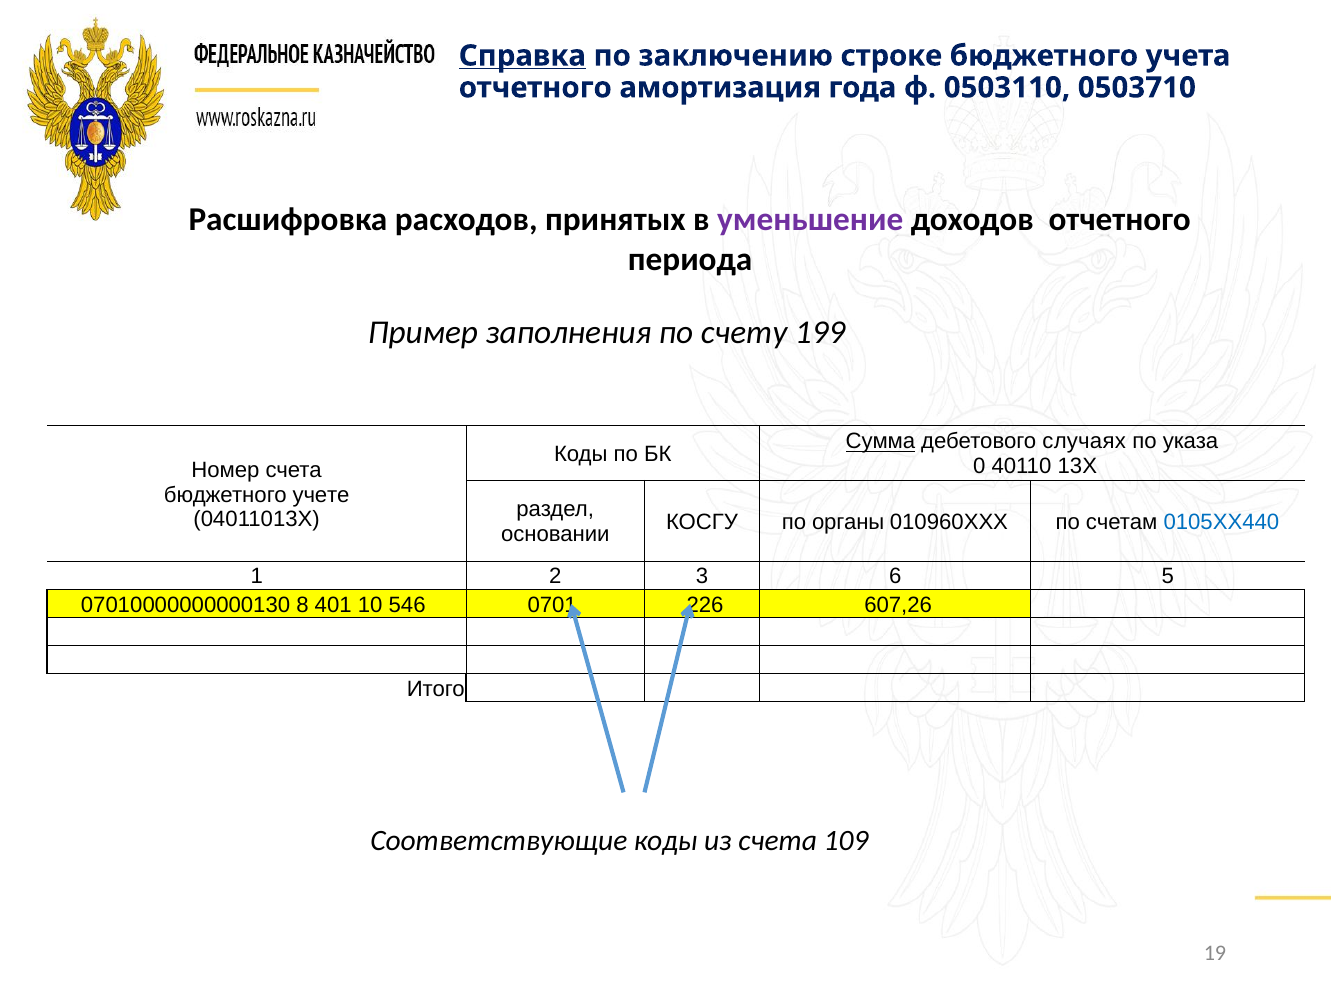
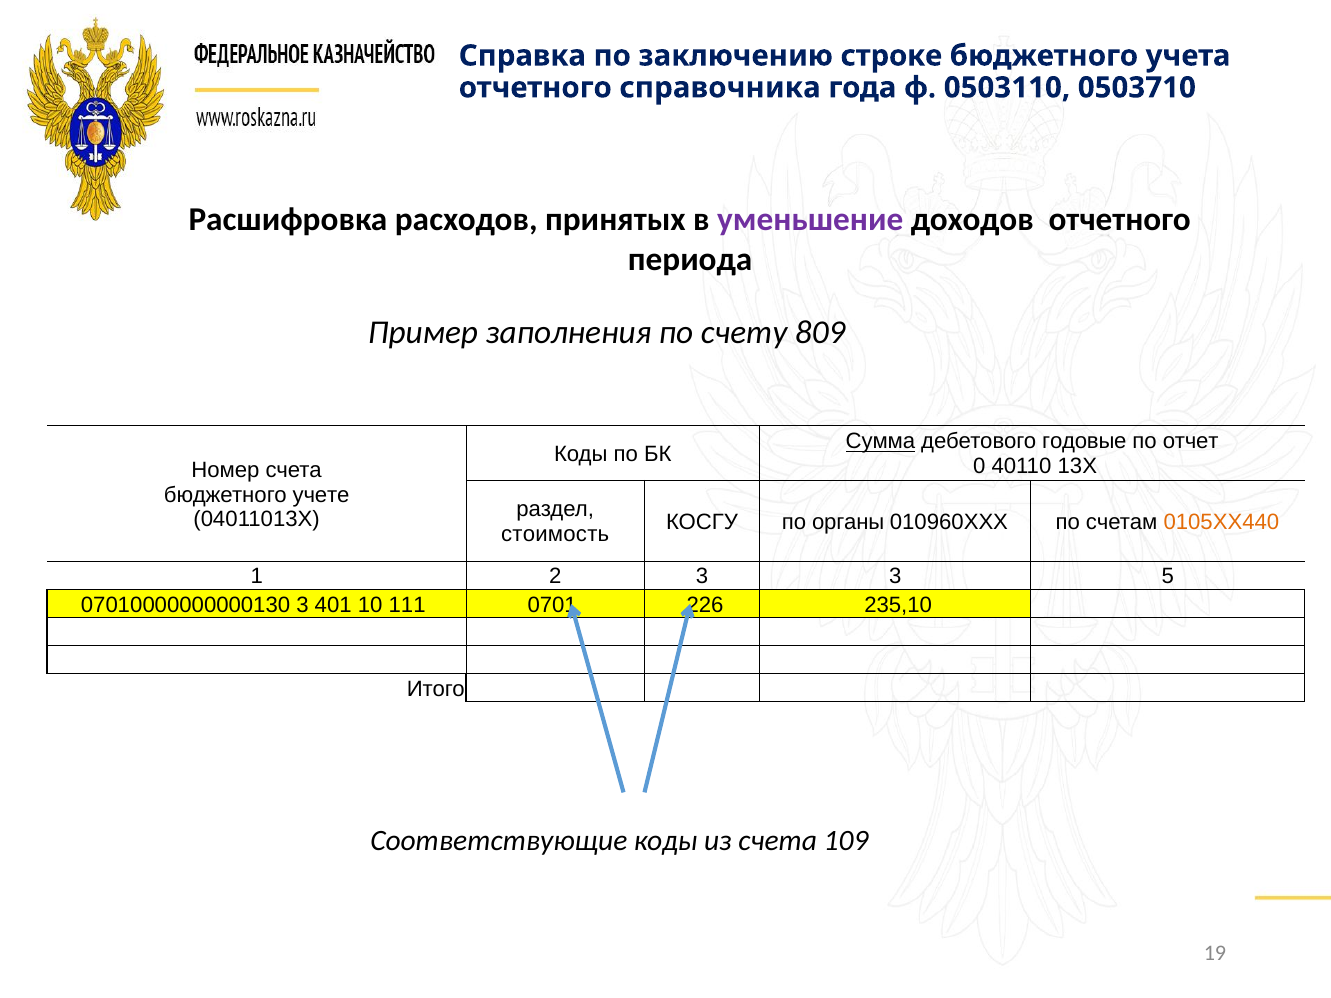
Справка underline: present -> none (522, 56)
амортизация: амортизация -> справочника (720, 88)
199: 199 -> 809 (820, 333)
случаях: случаях -> годовые (1084, 442)
указа: указа -> отчет (1191, 442)
0105ХХ440 colour: blue -> orange (1221, 522)
основании: основании -> стоимость (555, 535)
3 6: 6 -> 3 (895, 576)
07010000000000130 8: 8 -> 3 (303, 606)
546: 546 -> 111 (407, 606)
607,26: 607,26 -> 235,10 (898, 606)
